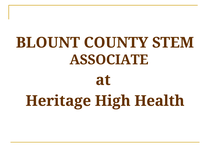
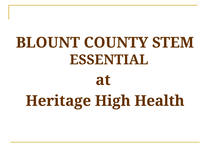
ASSOCIATE: ASSOCIATE -> ESSENTIAL (109, 60)
